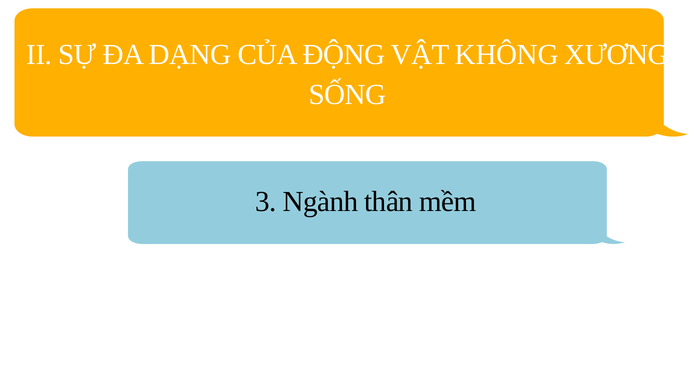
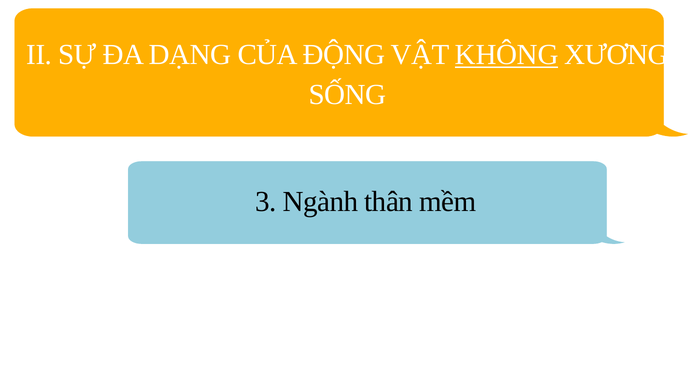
KHÔNG underline: none -> present (507, 55)
